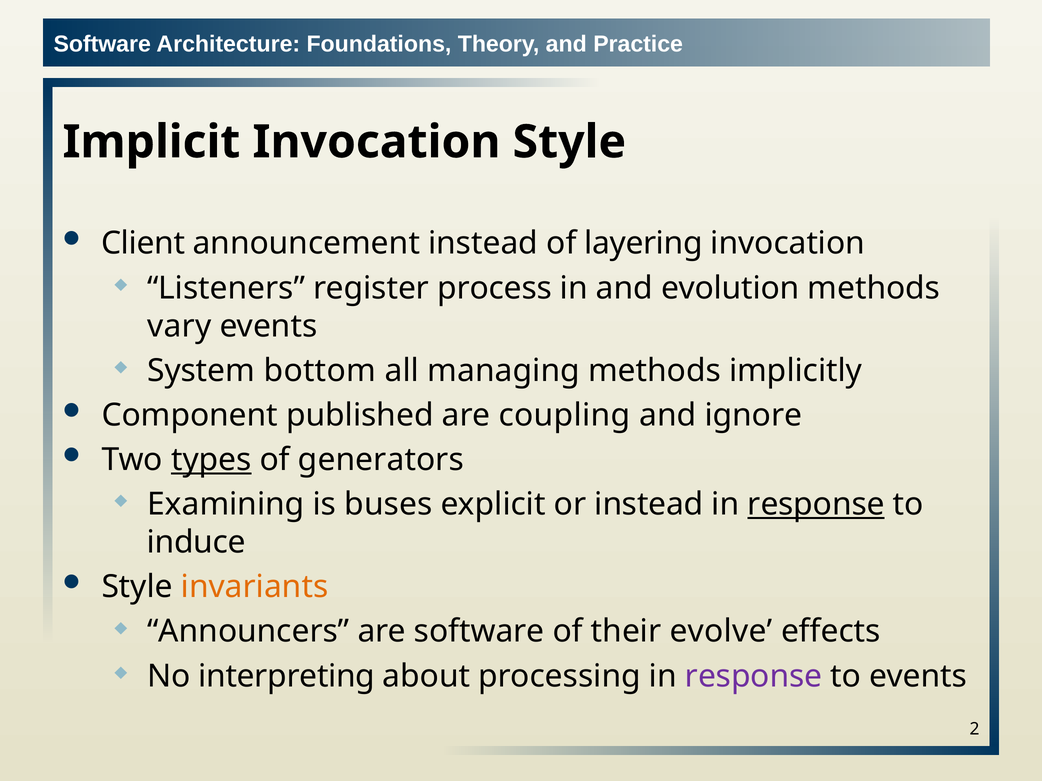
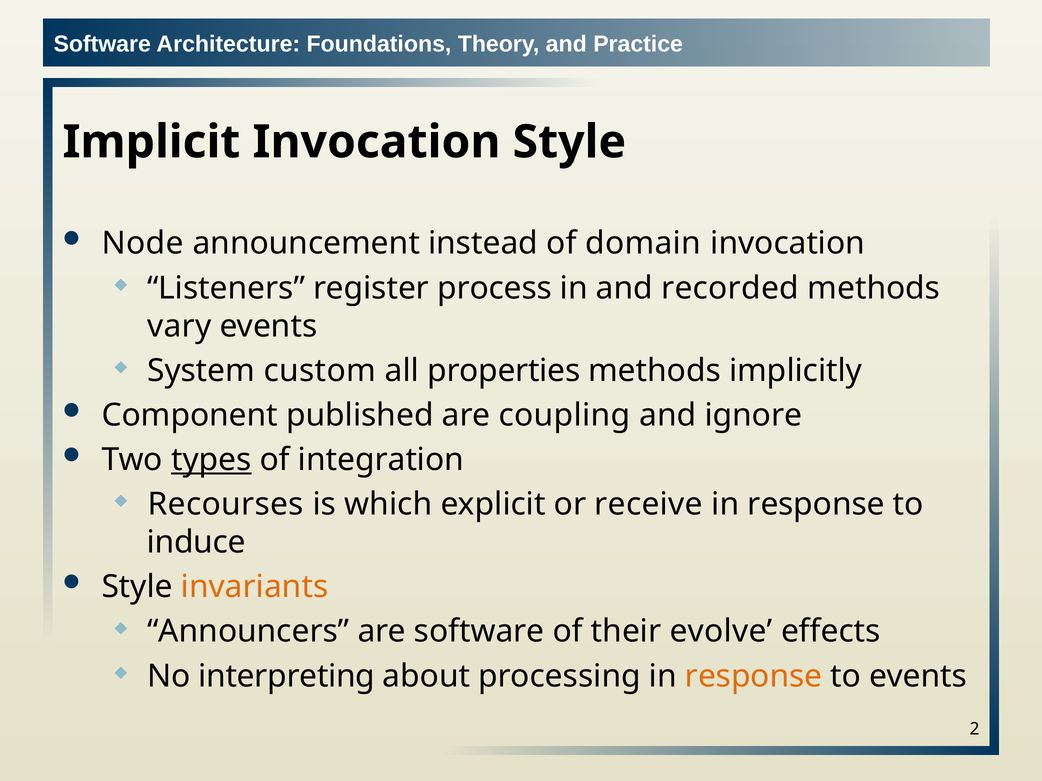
Client: Client -> Node (143, 244)
layering: layering -> domain (643, 244)
evolution: evolution -> recorded (730, 288)
bottom: bottom -> custom (320, 371)
managing: managing -> properties (504, 371)
generators: generators -> integration (381, 460)
Examining: Examining -> Recourses (226, 505)
buses: buses -> which (388, 505)
or instead: instead -> receive (649, 505)
response underline: present -> none (816, 505)
response colour: purple -> orange (754, 676)
